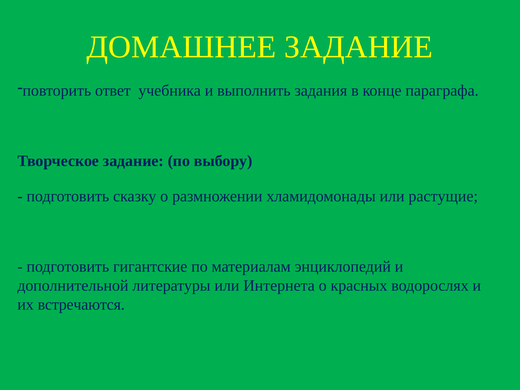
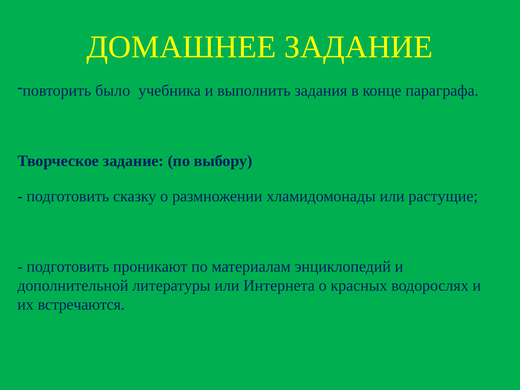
ответ: ответ -> было (113, 90)
гигантские: гигантские -> проникают (150, 267)
